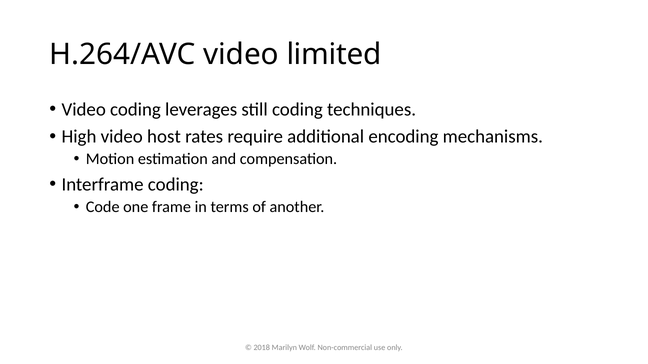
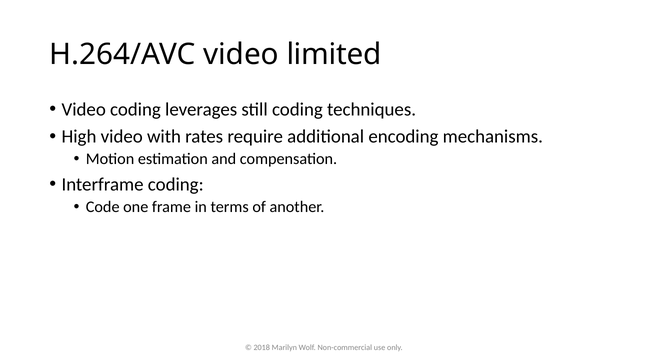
host: host -> with (164, 137)
